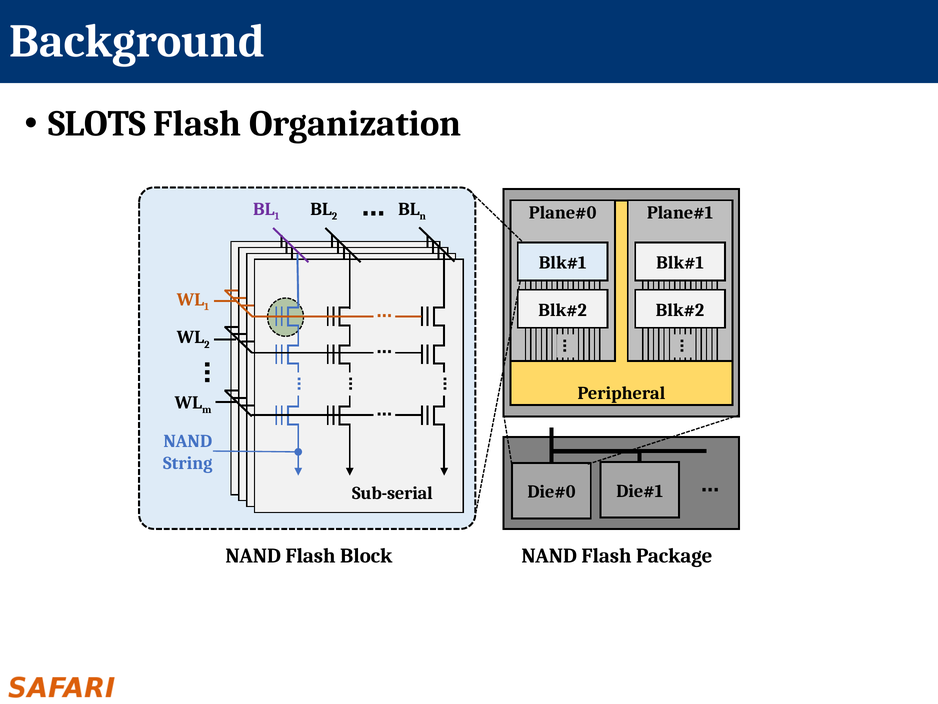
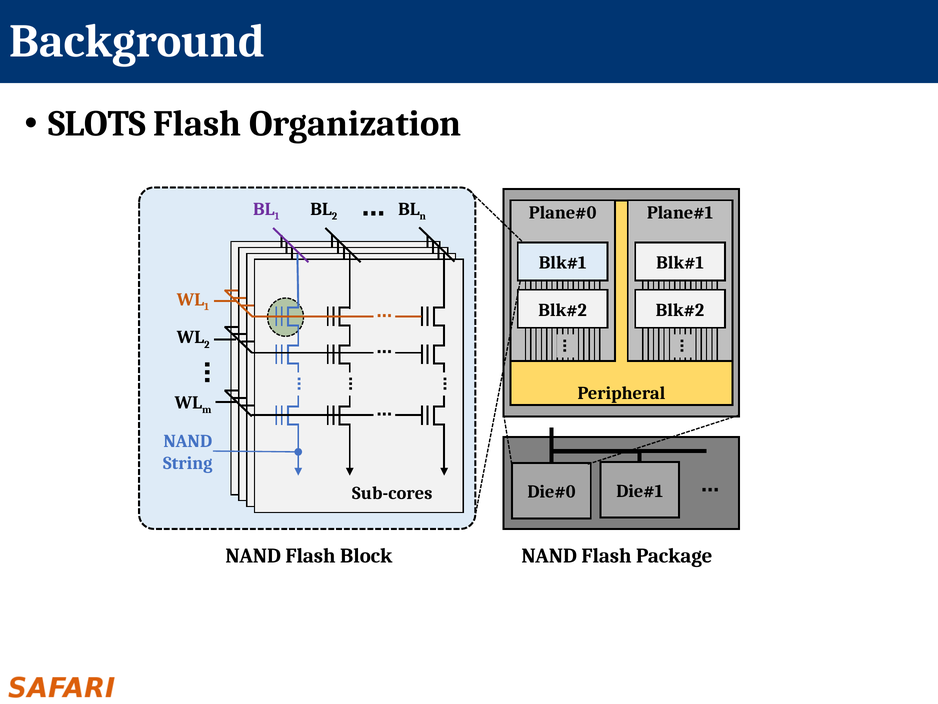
Sub-serial: Sub-serial -> Sub-cores (392, 493)
